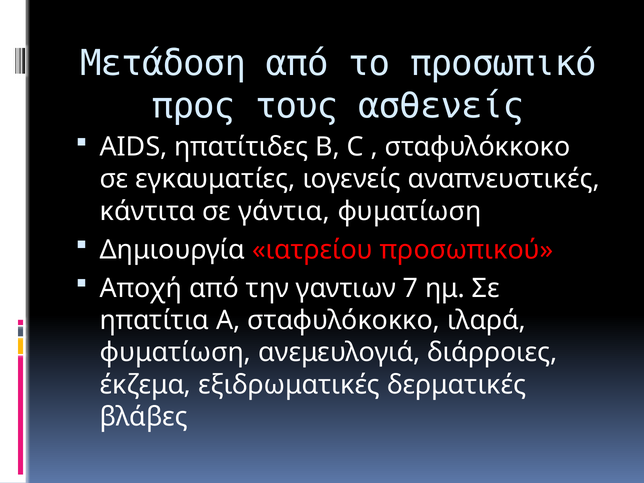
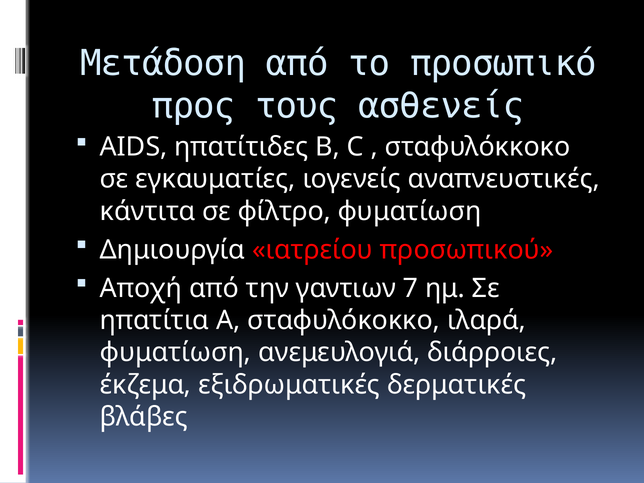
γάντια: γάντια -> φίλτρο (284, 211)
